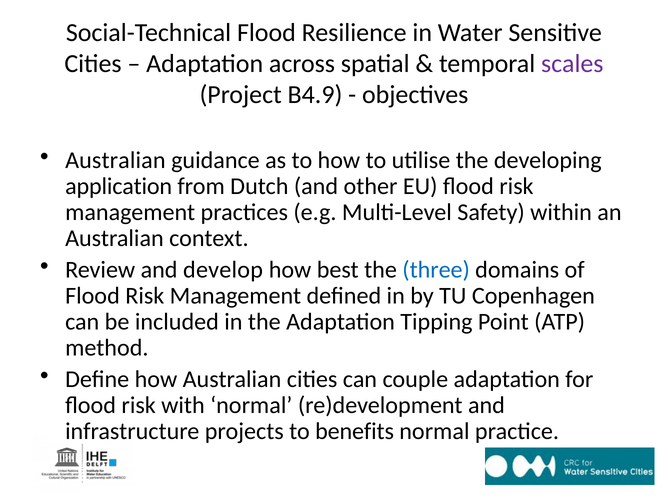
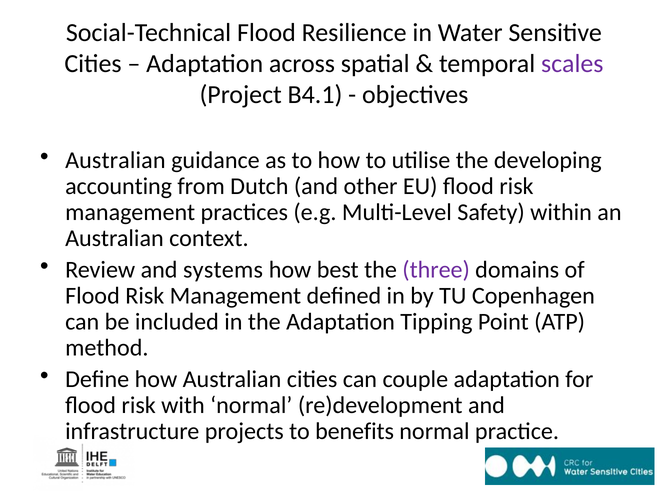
B4.9: B4.9 -> B4.1 (315, 95)
application: application -> accounting (119, 186)
develop: develop -> systems (223, 270)
three colour: blue -> purple (436, 270)
